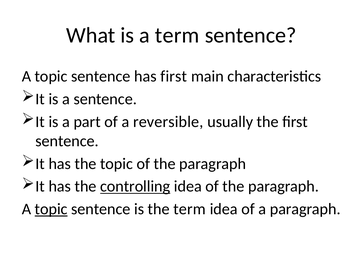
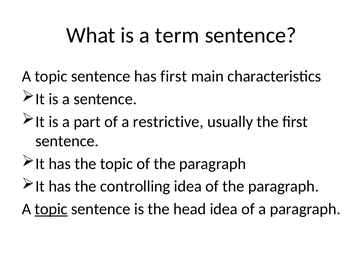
reversible: reversible -> restrictive (168, 121)
controlling underline: present -> none (135, 186)
the term: term -> head (190, 208)
